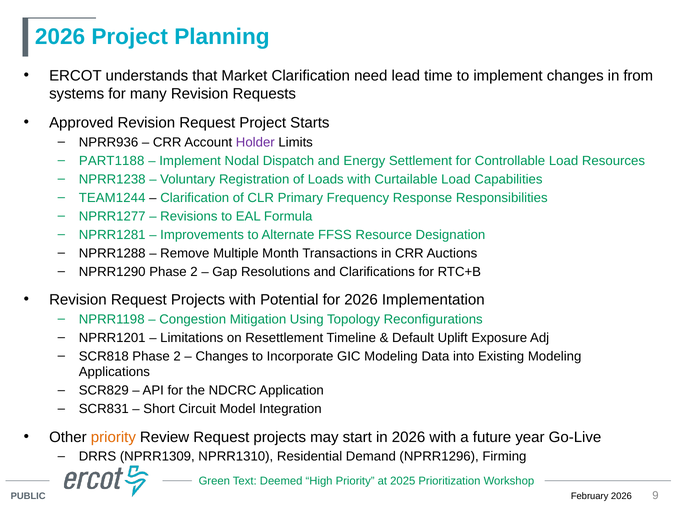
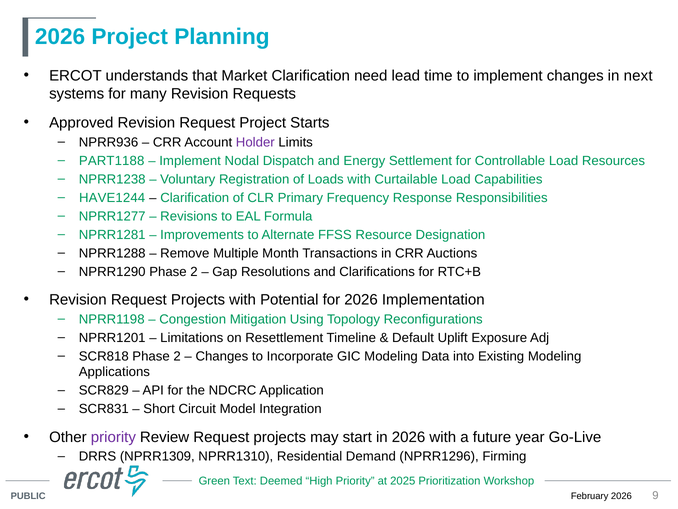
from: from -> next (638, 76)
TEAM1244: TEAM1244 -> HAVE1244 (112, 198)
priority colour: orange -> purple (113, 437)
